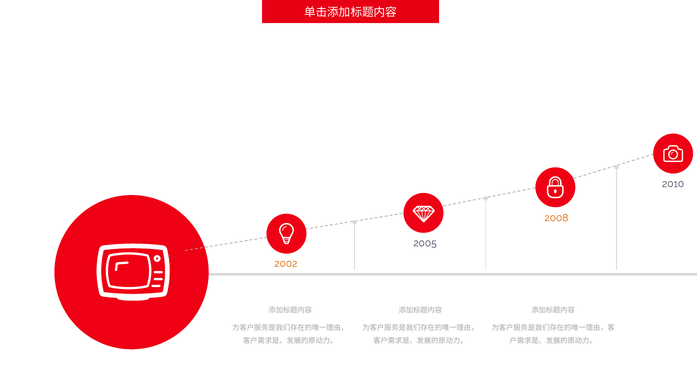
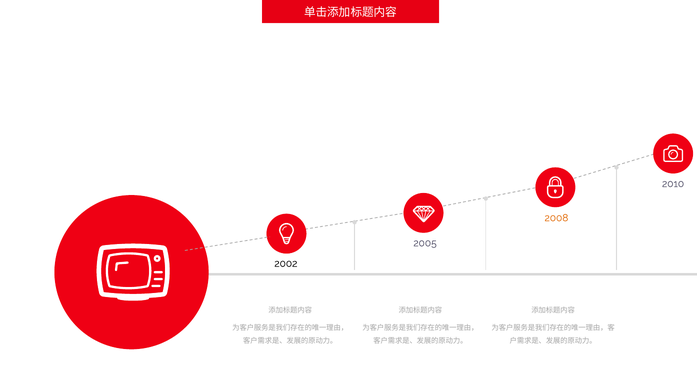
2002 colour: orange -> black (286, 264)
